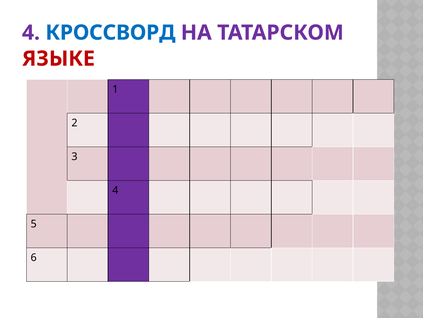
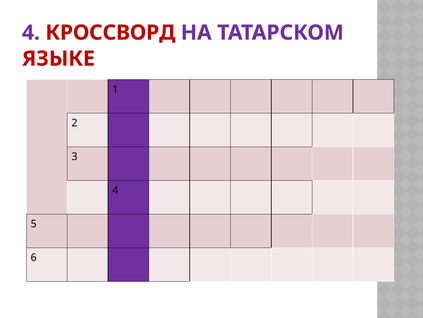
КРОССВОРД colour: blue -> red (110, 33)
